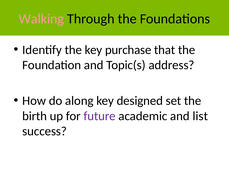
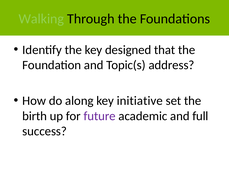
Walking colour: pink -> light green (41, 19)
purchase: purchase -> designed (128, 50)
designed: designed -> initiative (140, 101)
list: list -> full (200, 116)
